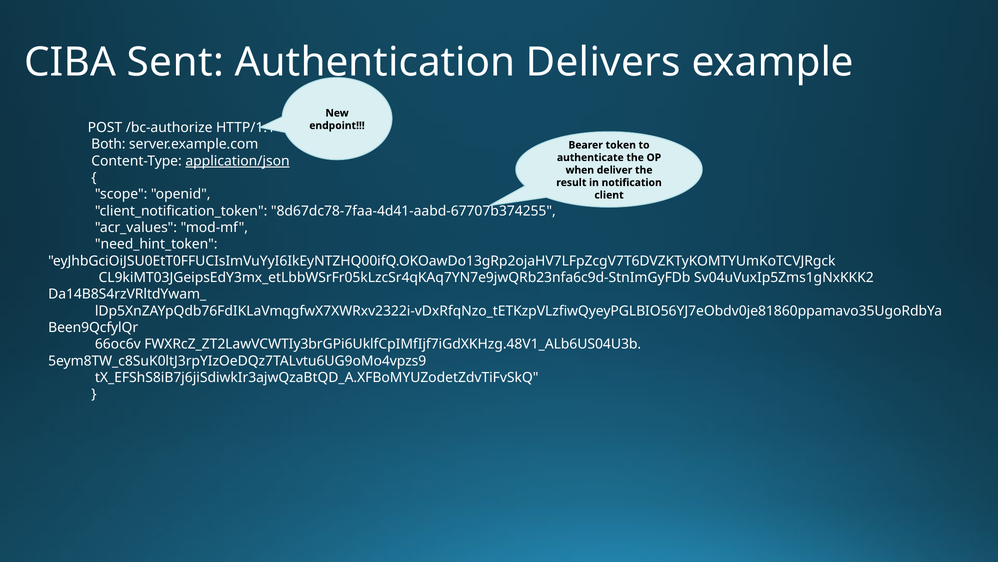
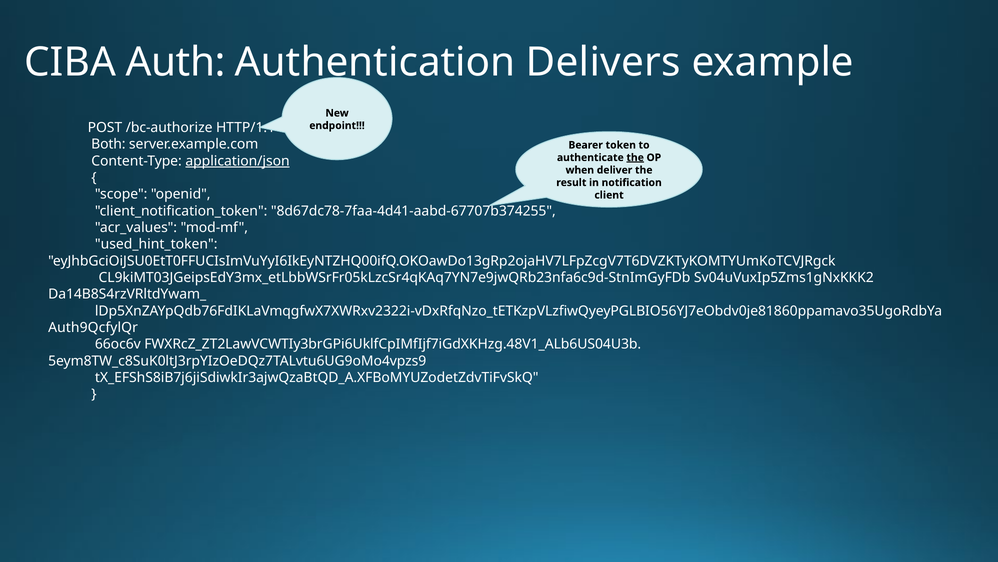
Sent: Sent -> Auth (176, 62)
the underline: none -> present (635, 157)
need_hint_token: need_hint_token -> used_hint_token (156, 244)
Been9QcfylQr: Been9QcfylQr -> Auth9QcfylQr (93, 327)
